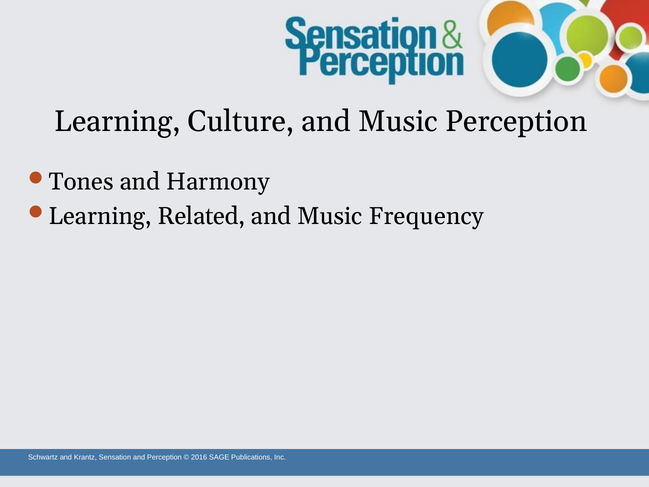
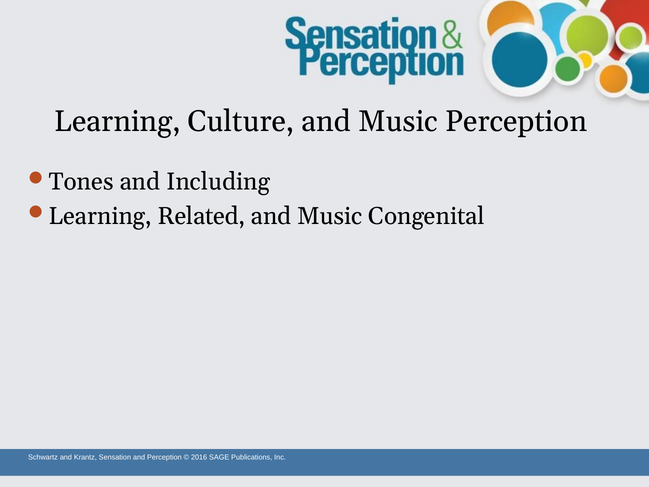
Harmony: Harmony -> Including (218, 182)
Frequency: Frequency -> Congenital (427, 216)
